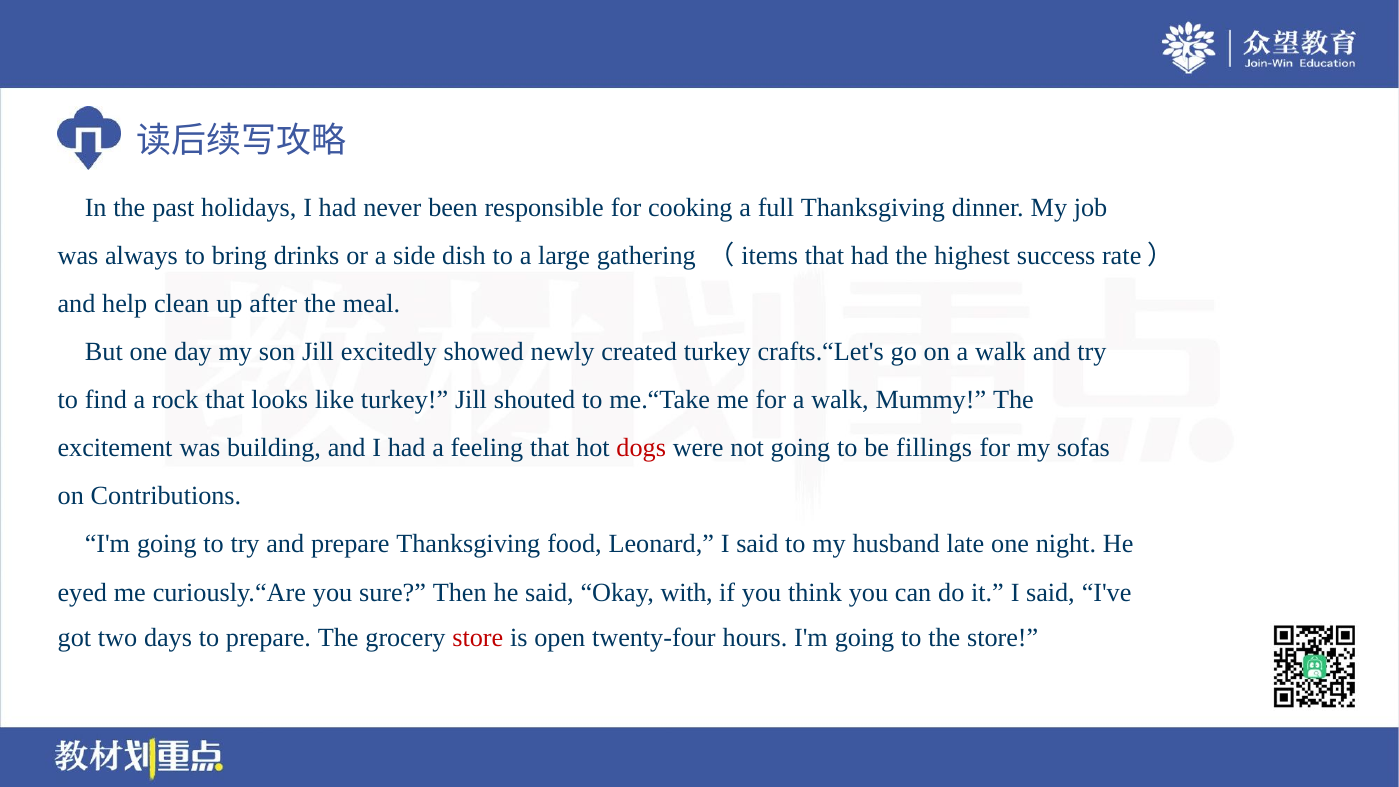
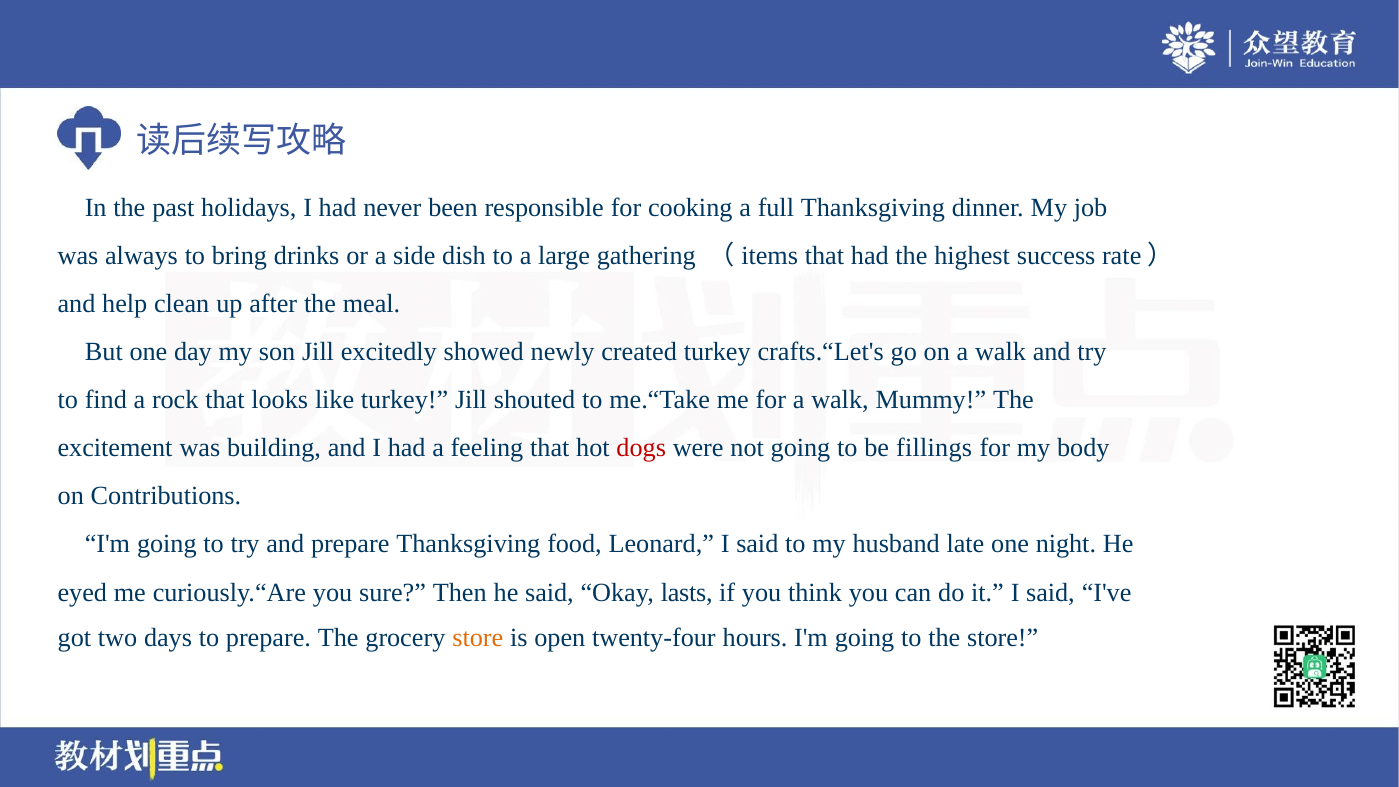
sofas: sofas -> body (1083, 448)
with: with -> lasts (687, 592)
store colour: red -> orange (478, 638)
